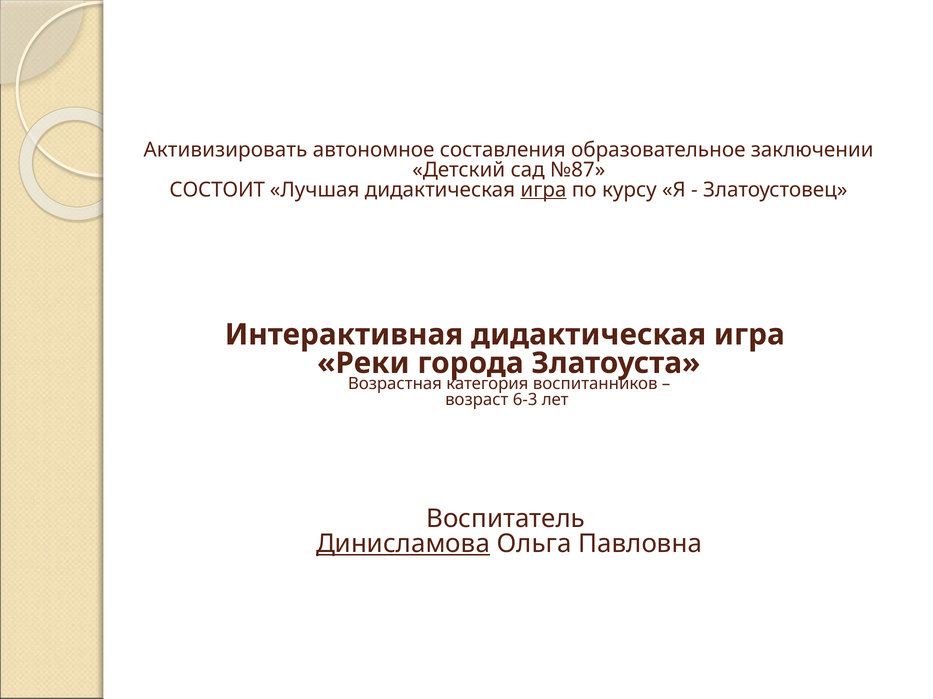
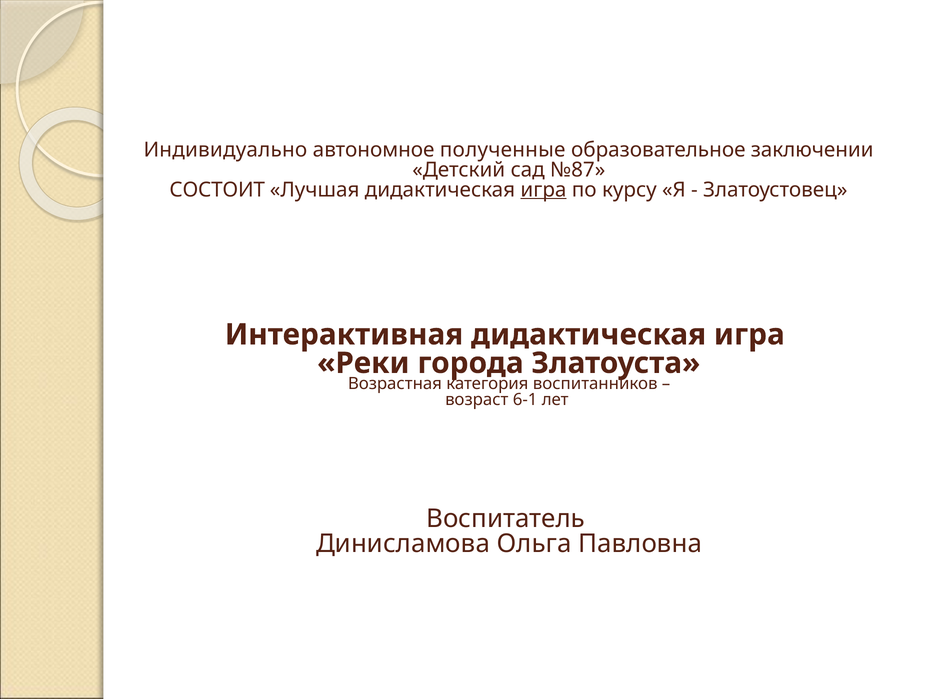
Активизировать: Активизировать -> Индивидуально (225, 150)
составления: составления -> полученные (503, 150)
6-3: 6-3 -> 6-1 (525, 400)
Динисламова underline: present -> none (403, 544)
